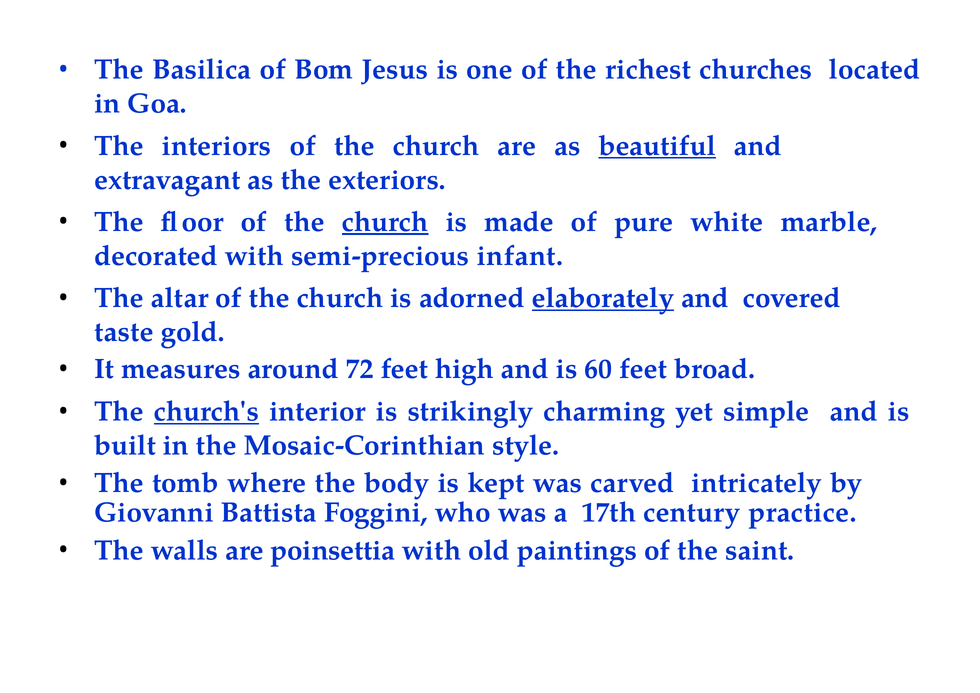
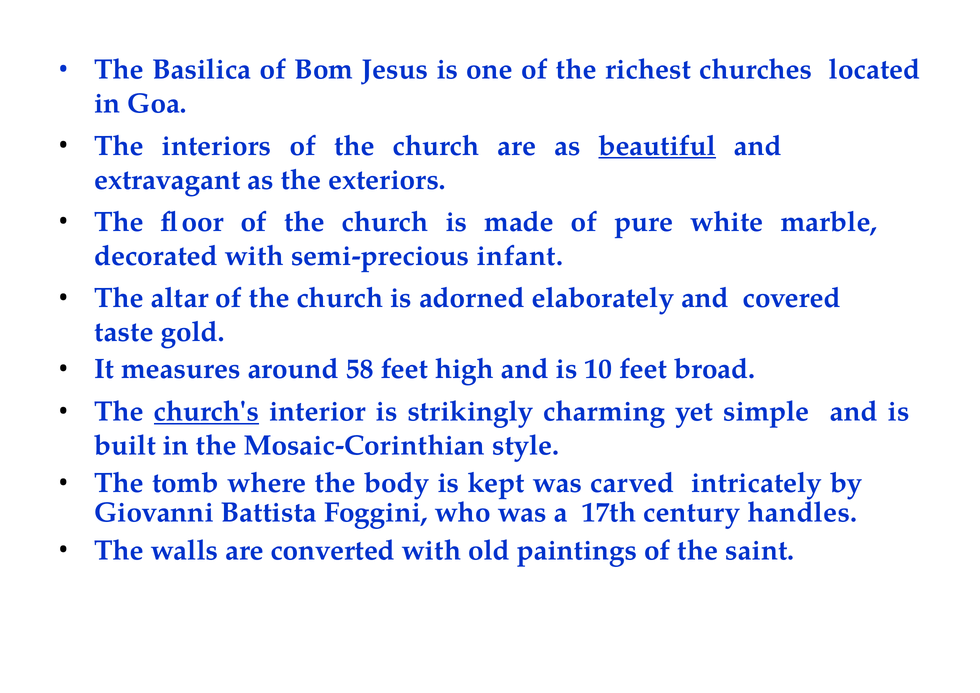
church underline: present -> none (385, 222)
elaborately underline: present -> none (603, 298)
72: 72 -> 58 (360, 369)
60: 60 -> 10 (598, 369)
practice: practice -> handles (802, 513)
poinsettia: poinsettia -> converted (333, 551)
